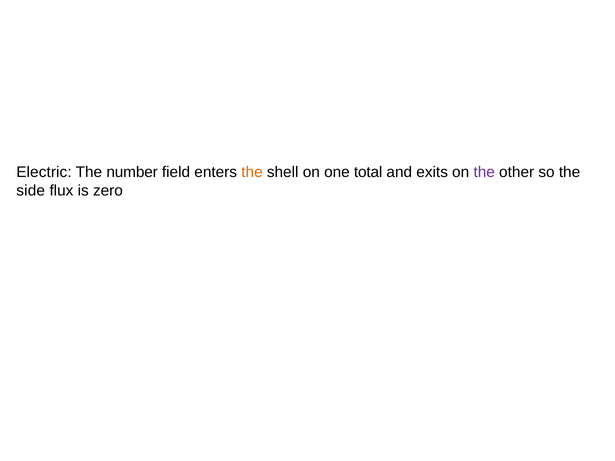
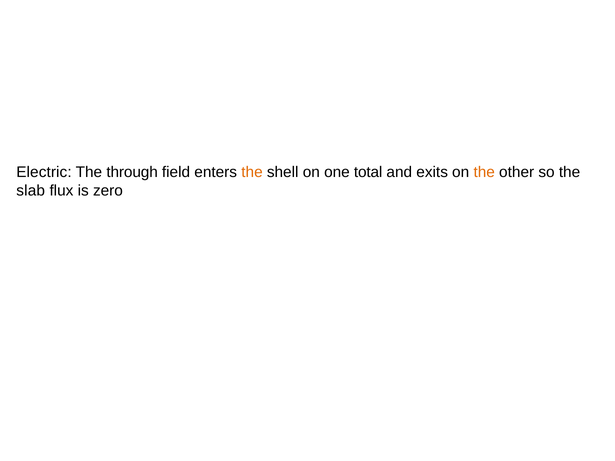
number: number -> through (132, 172)
the colour: purple -> orange (484, 172)
side: side -> slab (31, 191)
